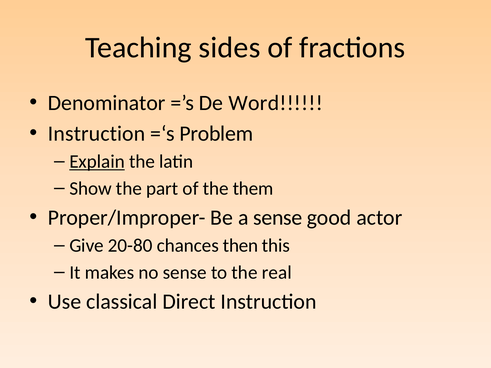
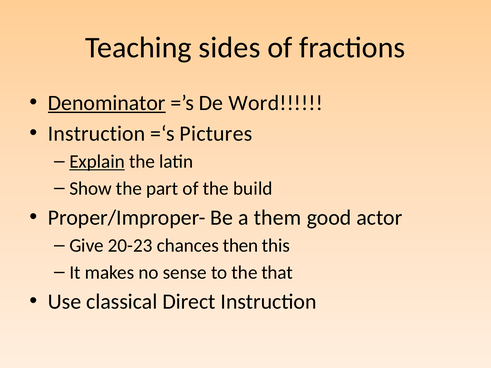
Denominator underline: none -> present (107, 103)
Problem: Problem -> Pictures (216, 134)
them: them -> build (253, 189)
a sense: sense -> them (278, 218)
20-80: 20-80 -> 20-23 (130, 246)
real: real -> that (277, 273)
